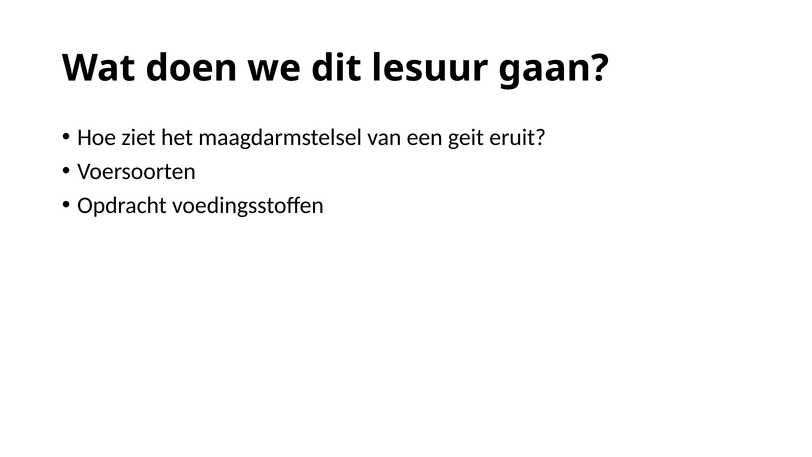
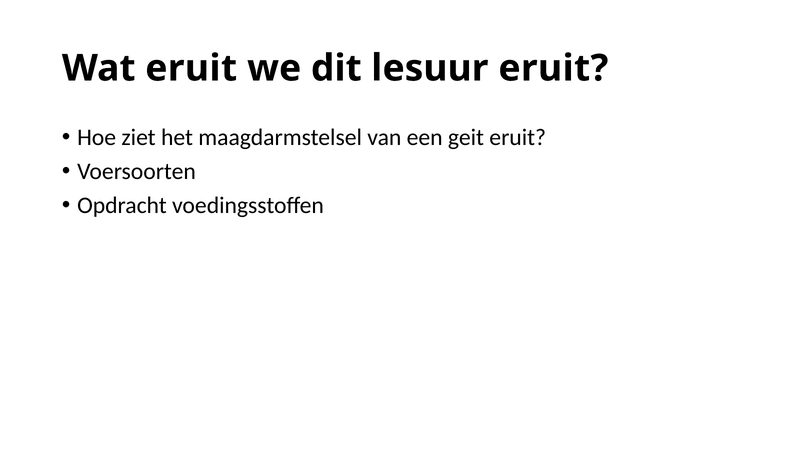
Wat doen: doen -> eruit (191, 68)
lesuur gaan: gaan -> eruit (553, 68)
